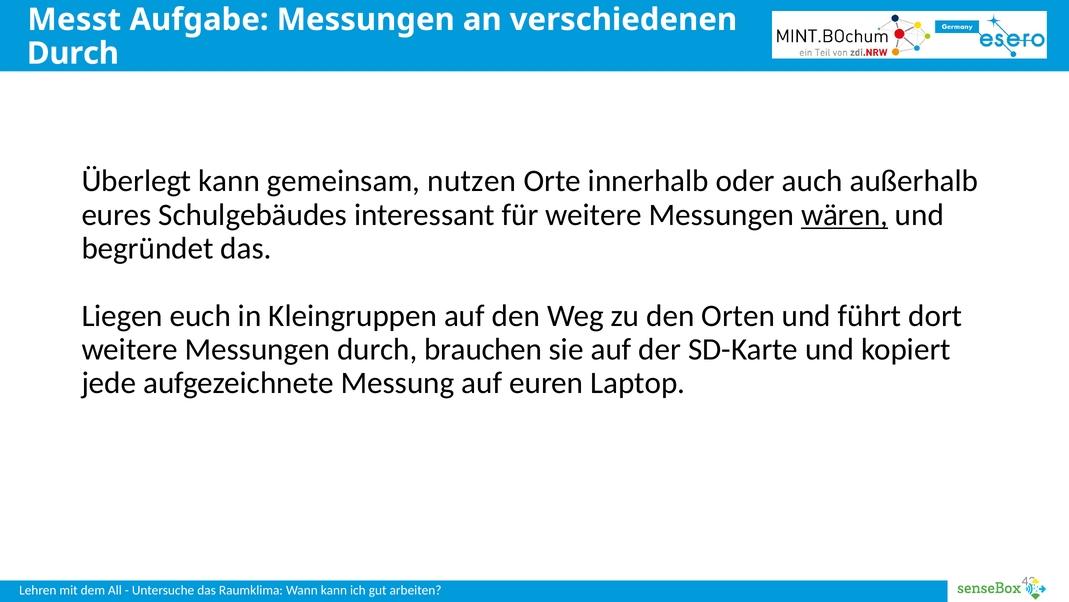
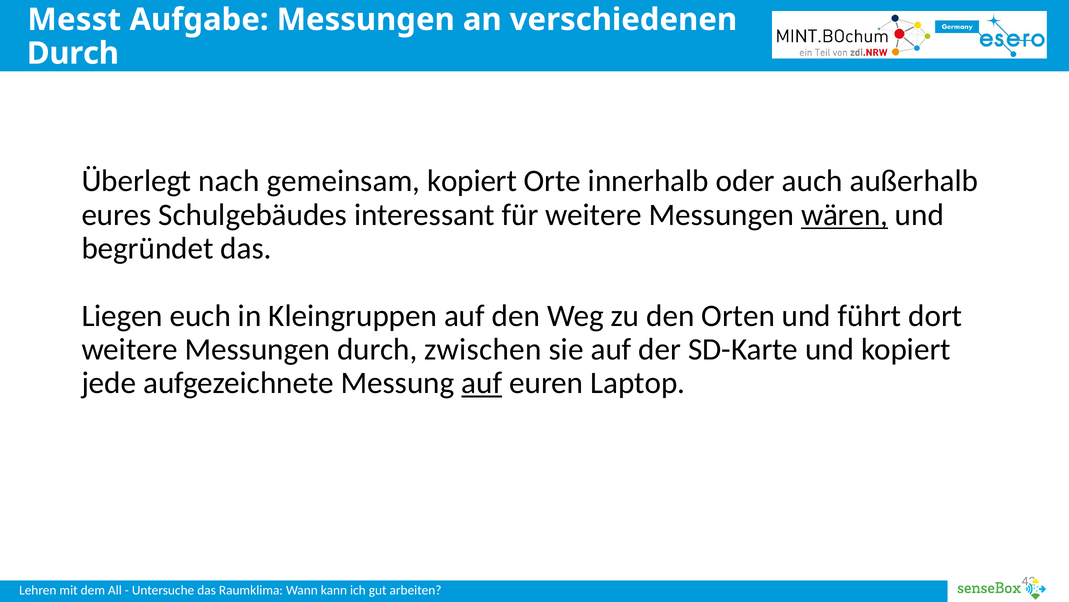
Überlegt kann: kann -> nach (229, 181)
gemeinsam nutzen: nutzen -> kopiert (472, 181)
brauchen: brauchen -> zwischen (483, 349)
auf underline: none -> present (482, 383)
